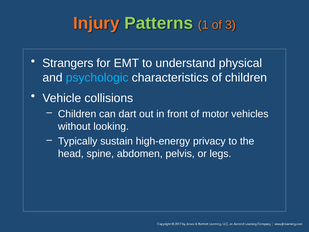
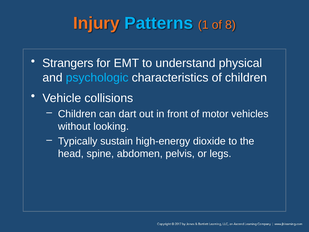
Patterns colour: light green -> light blue (159, 23)
3: 3 -> 8 (231, 25)
privacy: privacy -> dioxide (209, 141)
